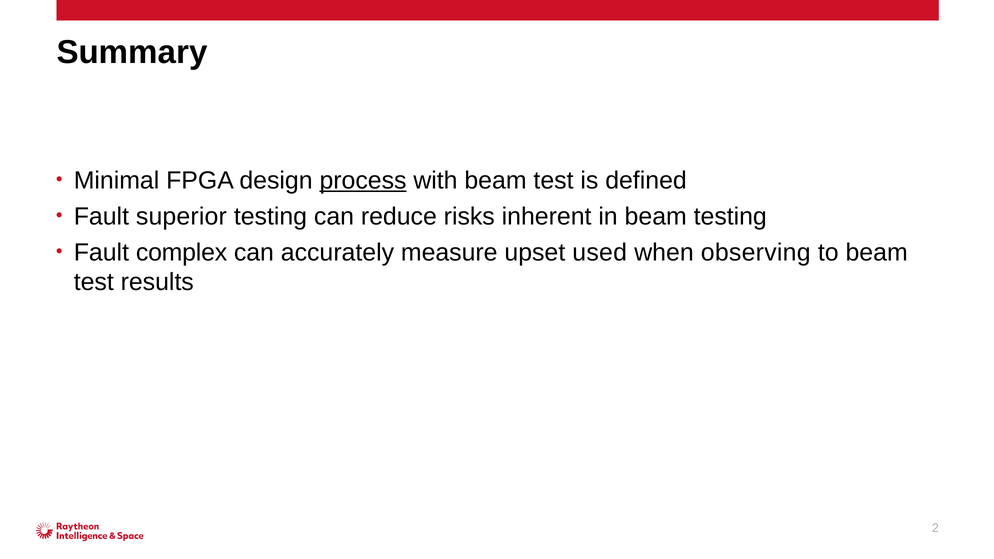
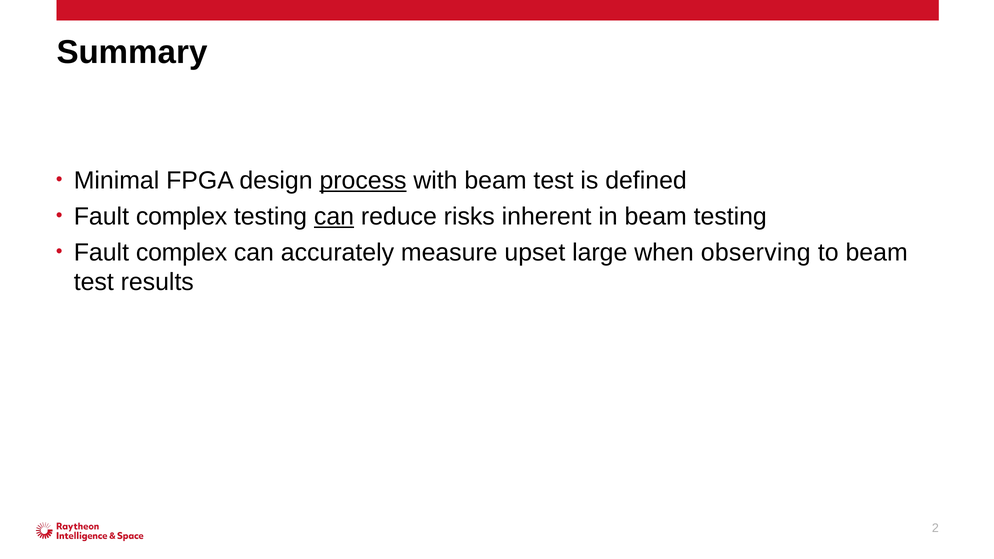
superior: superior -> complex (182, 216)
can underline: none -> present (334, 216)
used: used -> large (600, 252)
